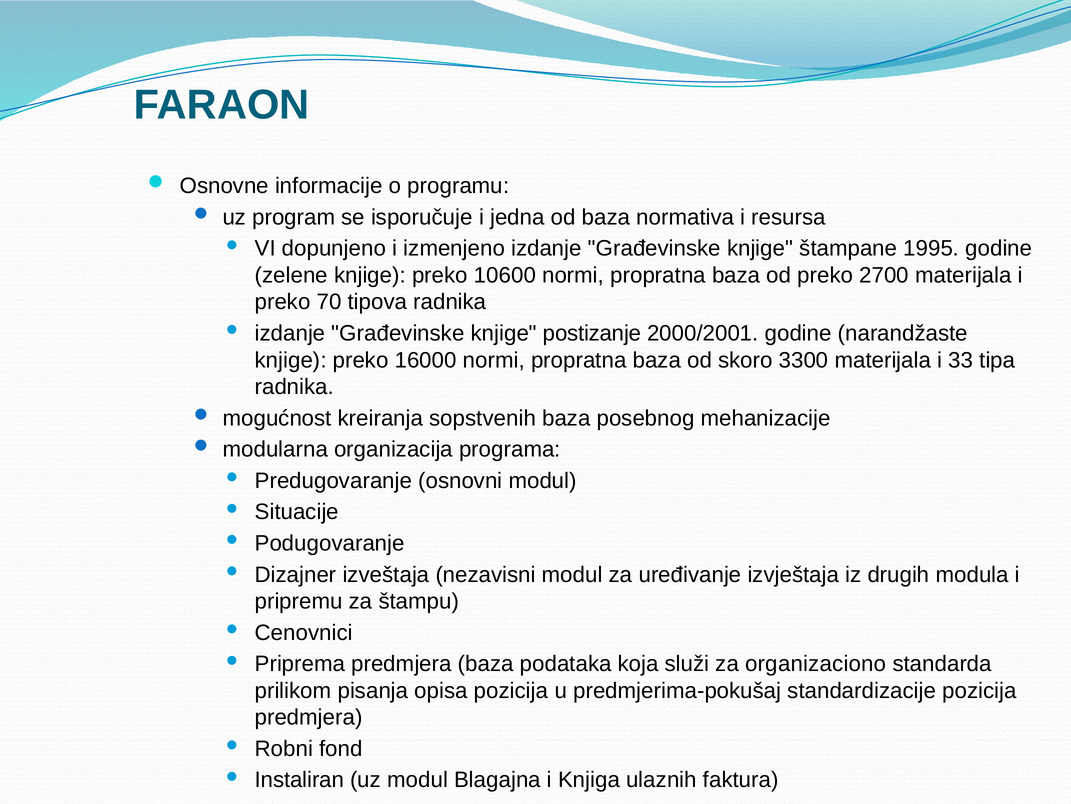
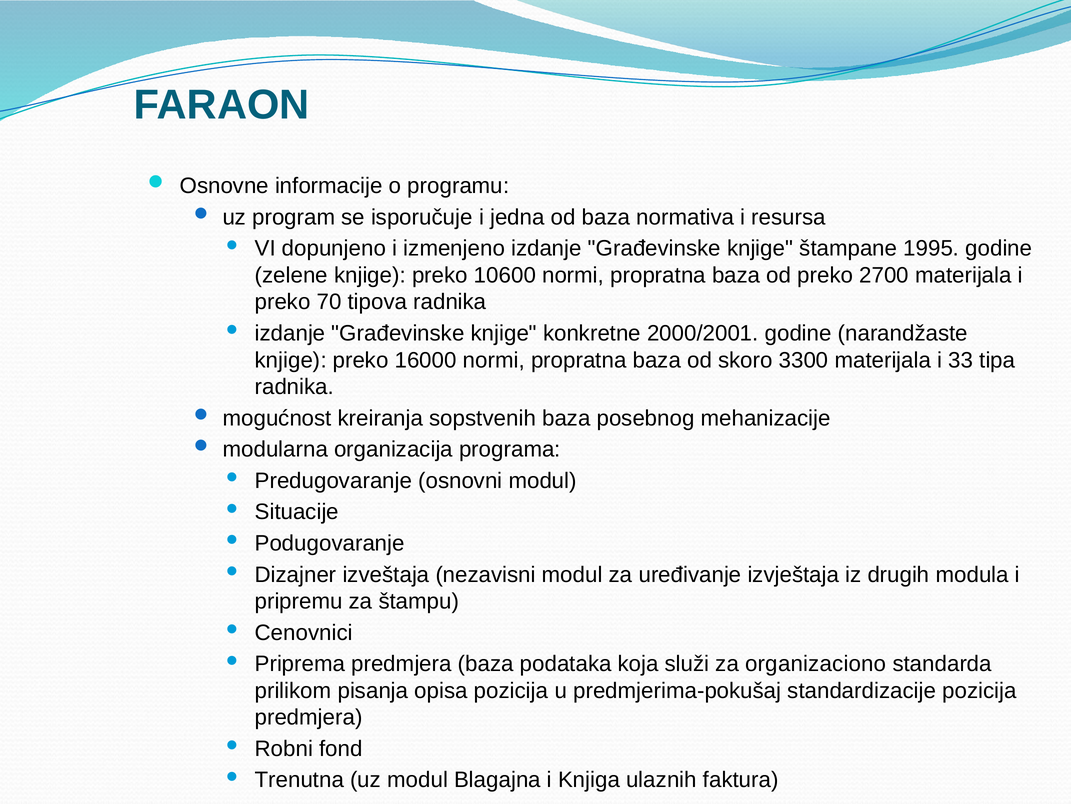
postizanje: postizanje -> konkretne (592, 333)
Instaliran: Instaliran -> Trenutna (299, 779)
